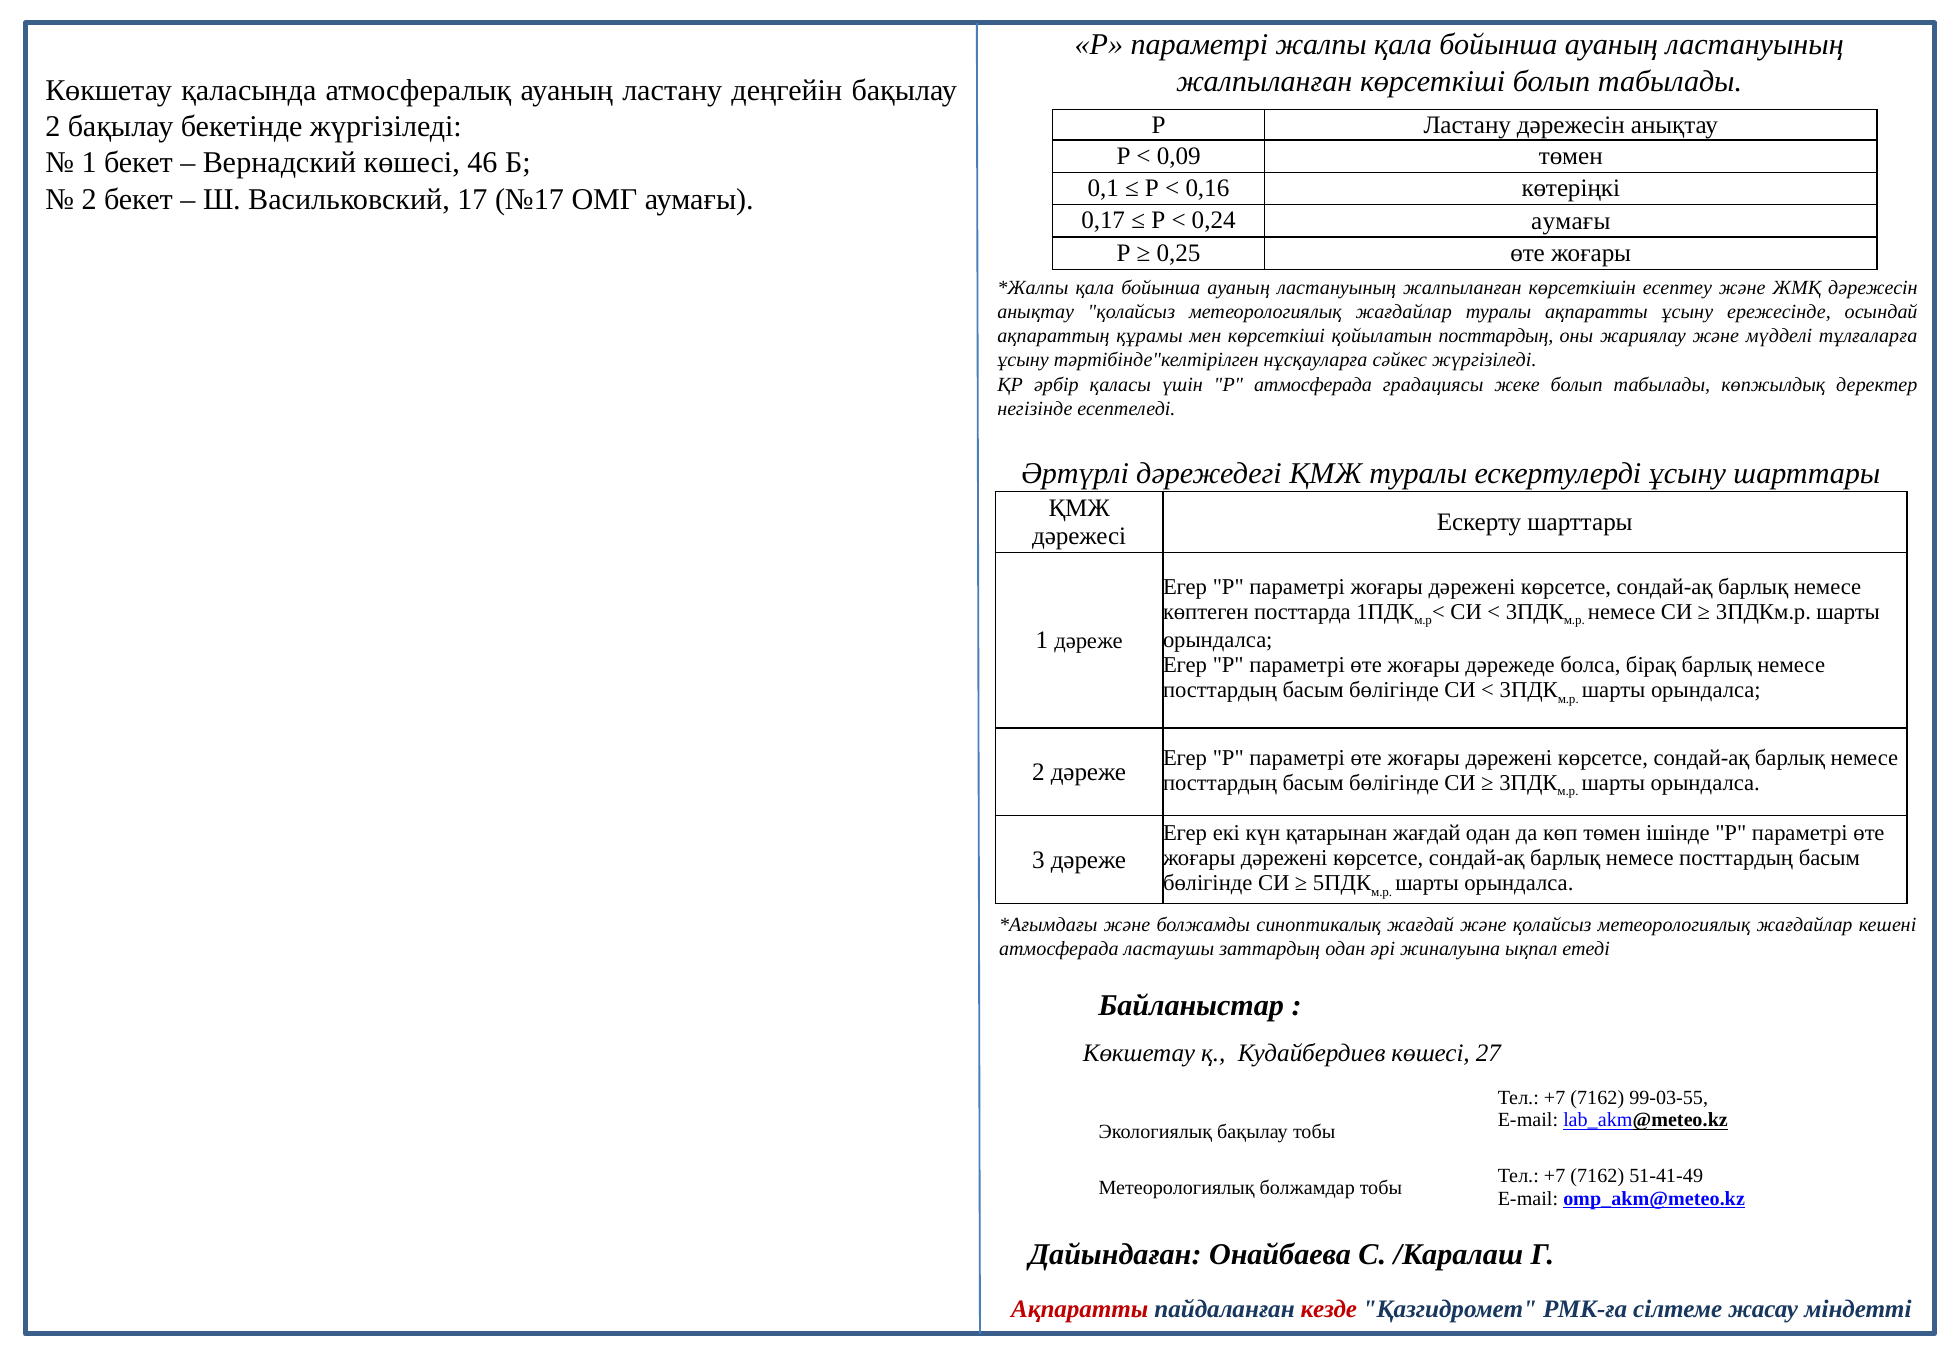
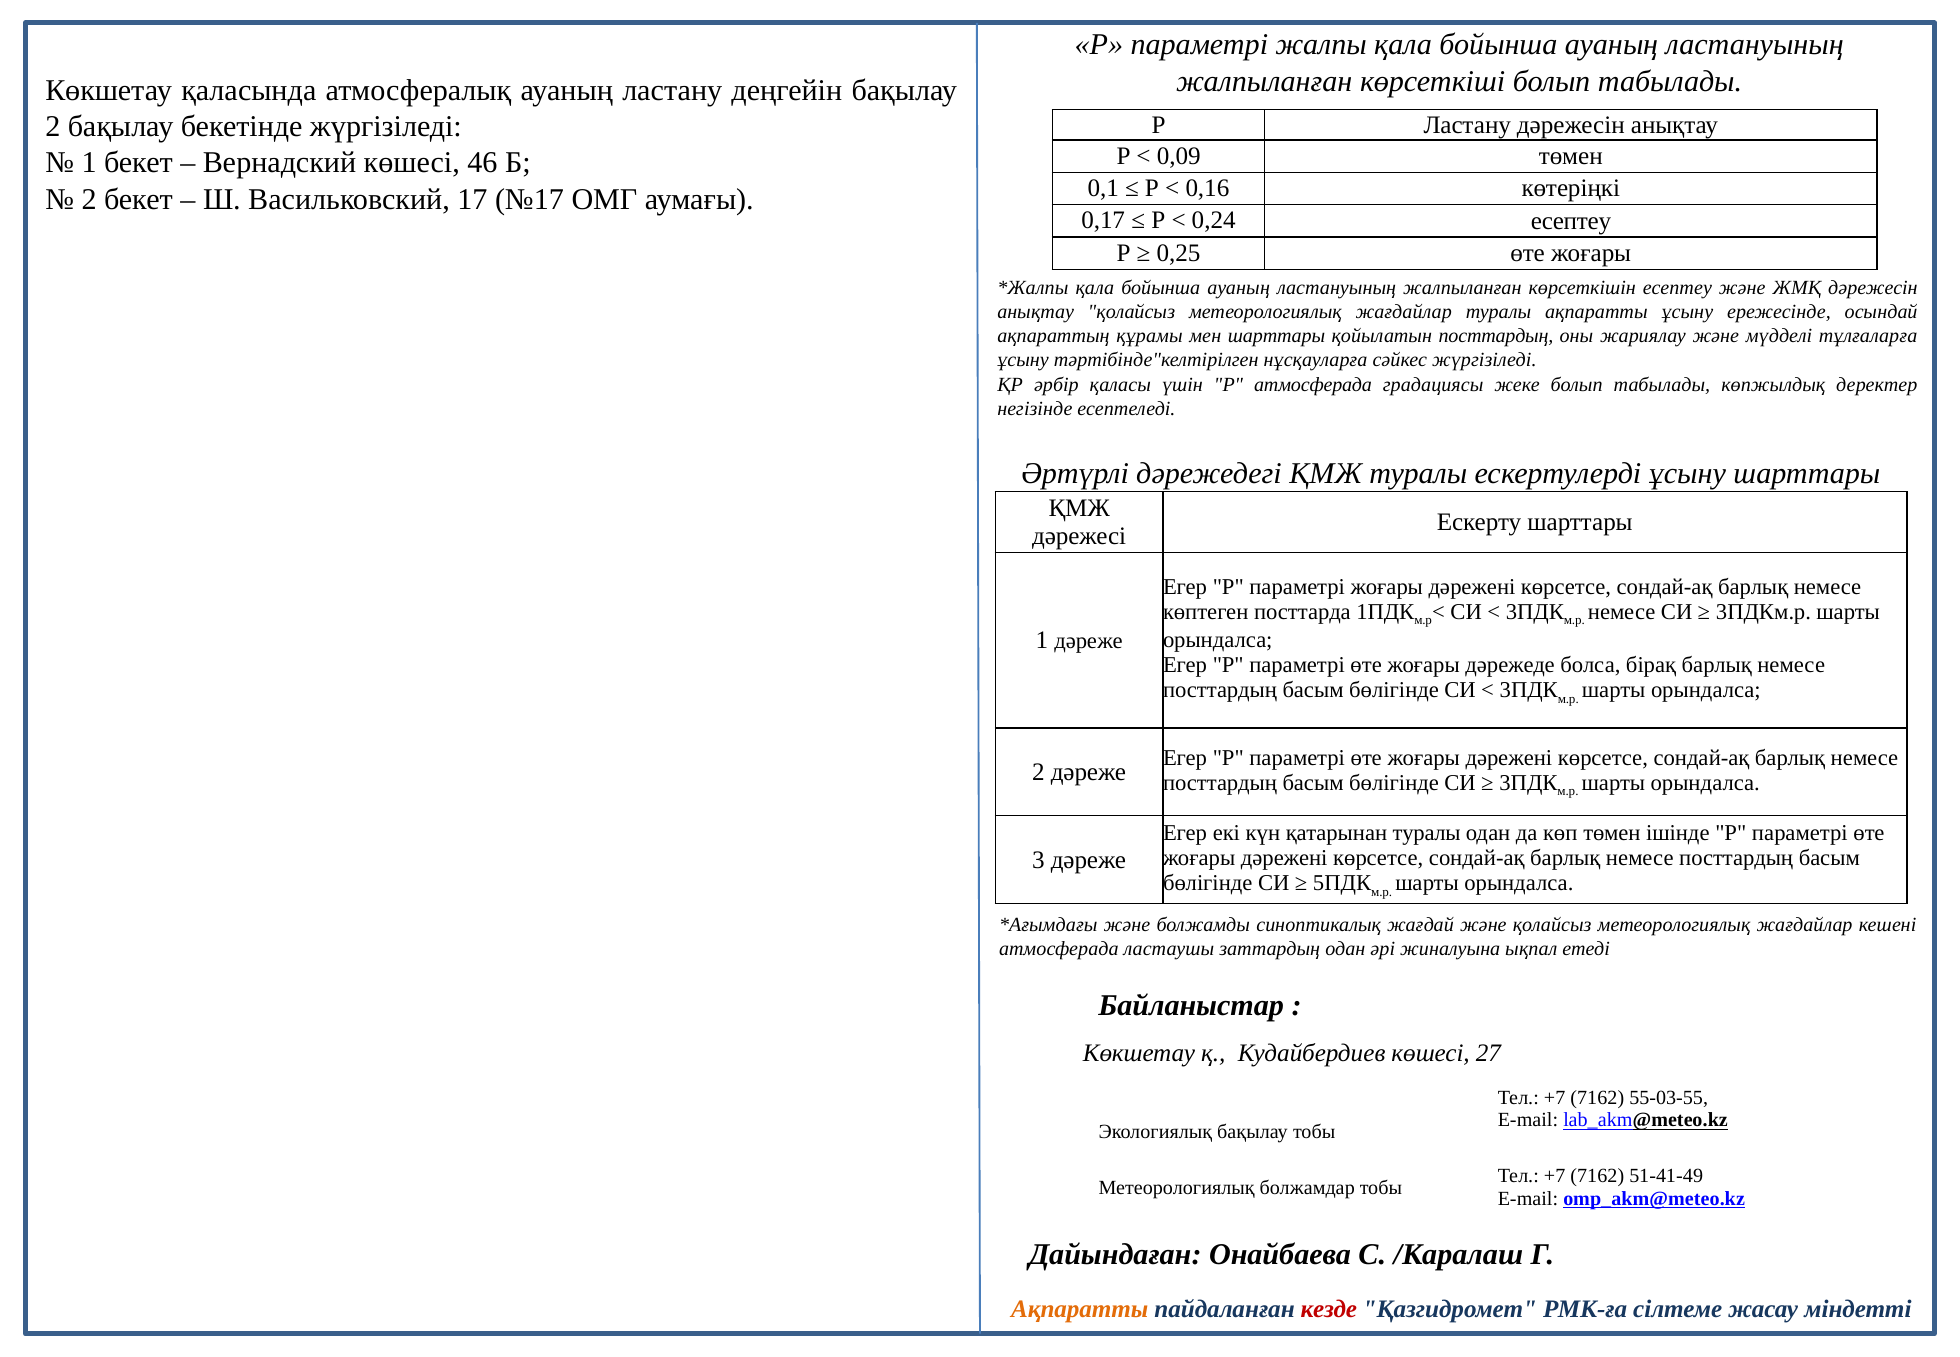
0,24 аумағы: аумағы -> есептеу (1571, 221)
мен көрсеткіші: көрсеткіші -> шарттары (1277, 336)
қатарынан жағдай: жағдай -> туралы (1427, 833)
99-03-55: 99-03-55 -> 55-03-55 (1669, 1098)
Ақпаратты colour: red -> orange (1080, 1309)
